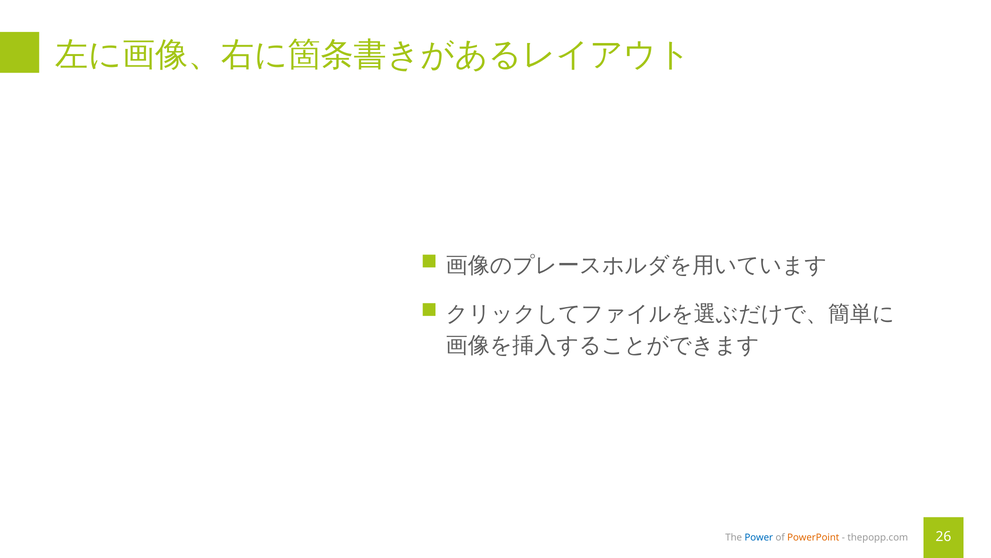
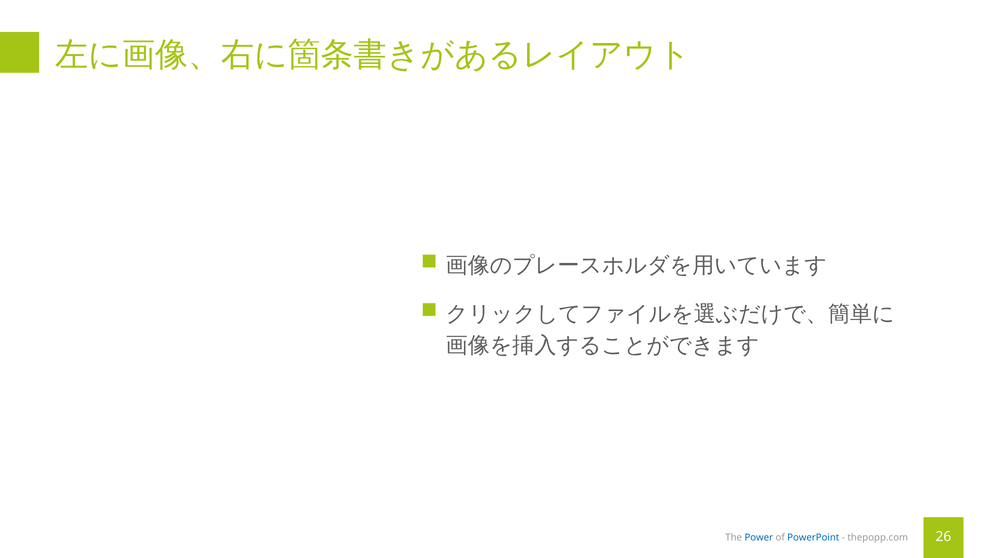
PowerPoint colour: orange -> blue (813, 537)
